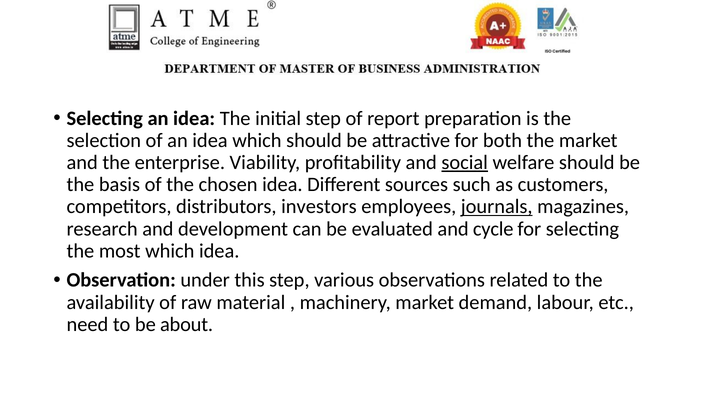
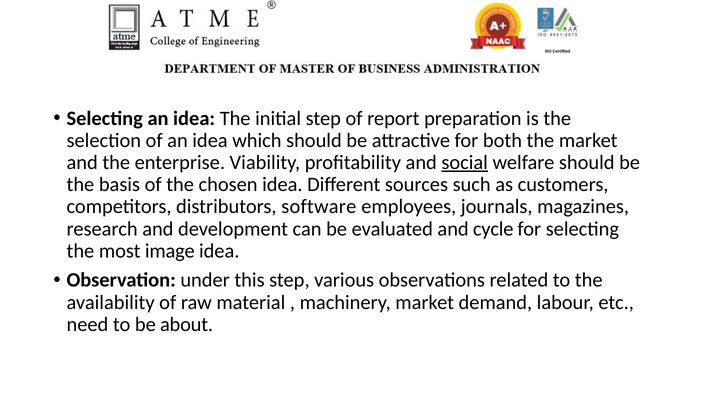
investors: investors -> software (319, 207)
journals underline: present -> none (497, 207)
most which: which -> image (170, 251)
